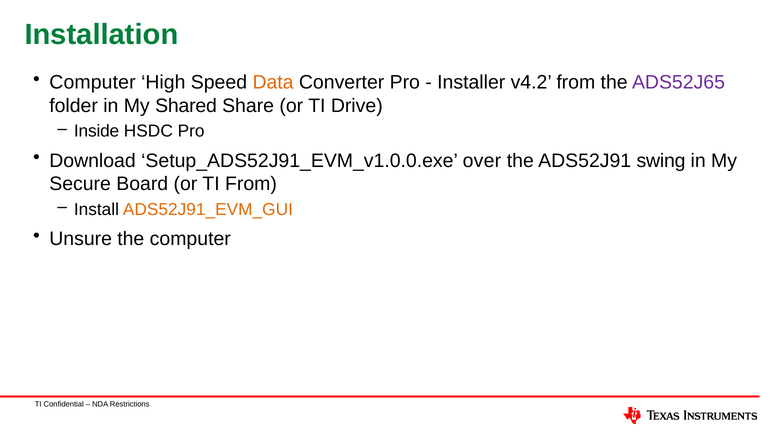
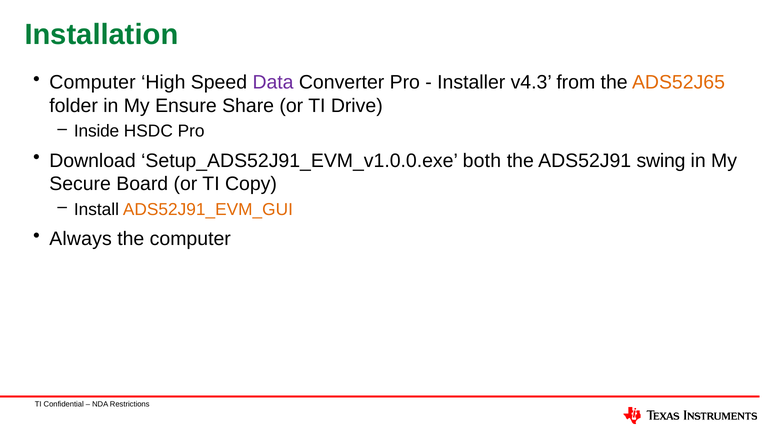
Data colour: orange -> purple (273, 82)
v4.2: v4.2 -> v4.3 (531, 82)
ADS52J65 colour: purple -> orange (679, 82)
Shared: Shared -> Ensure (186, 106)
over: over -> both (482, 160)
TI From: From -> Copy (251, 184)
Unsure: Unsure -> Always (81, 239)
